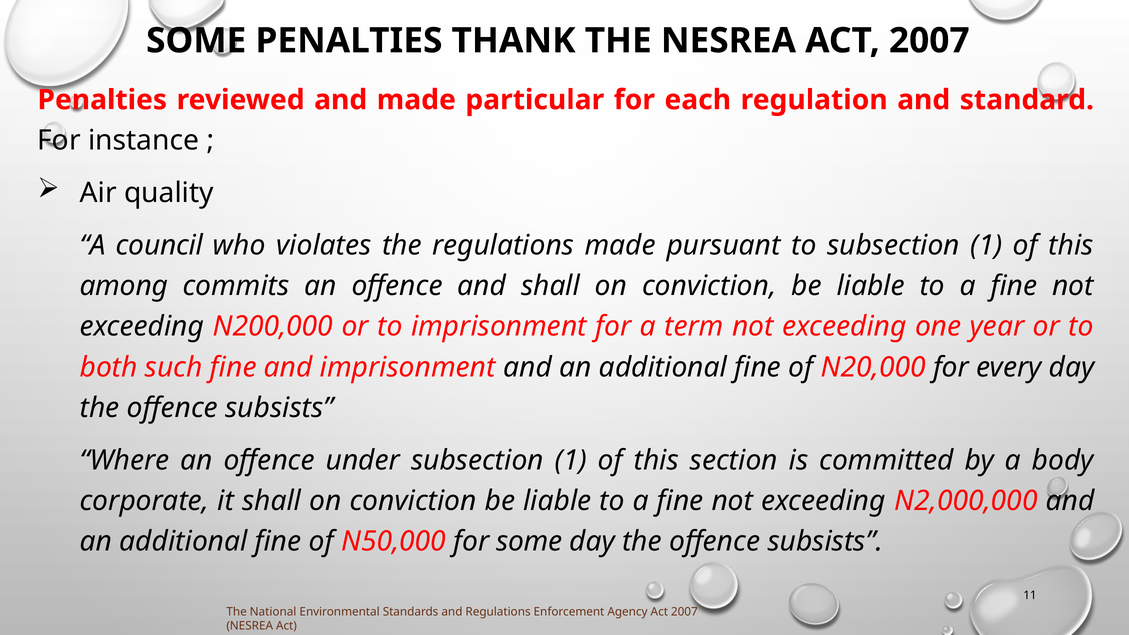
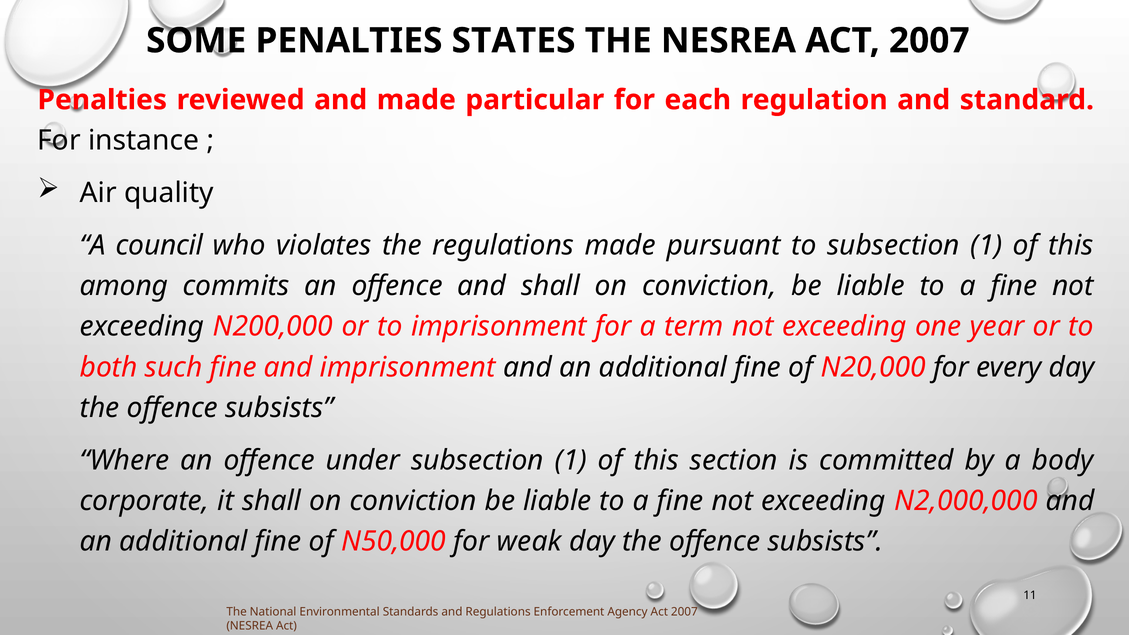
THANK: THANK -> STATES (514, 41)
for some: some -> weak (529, 542)
